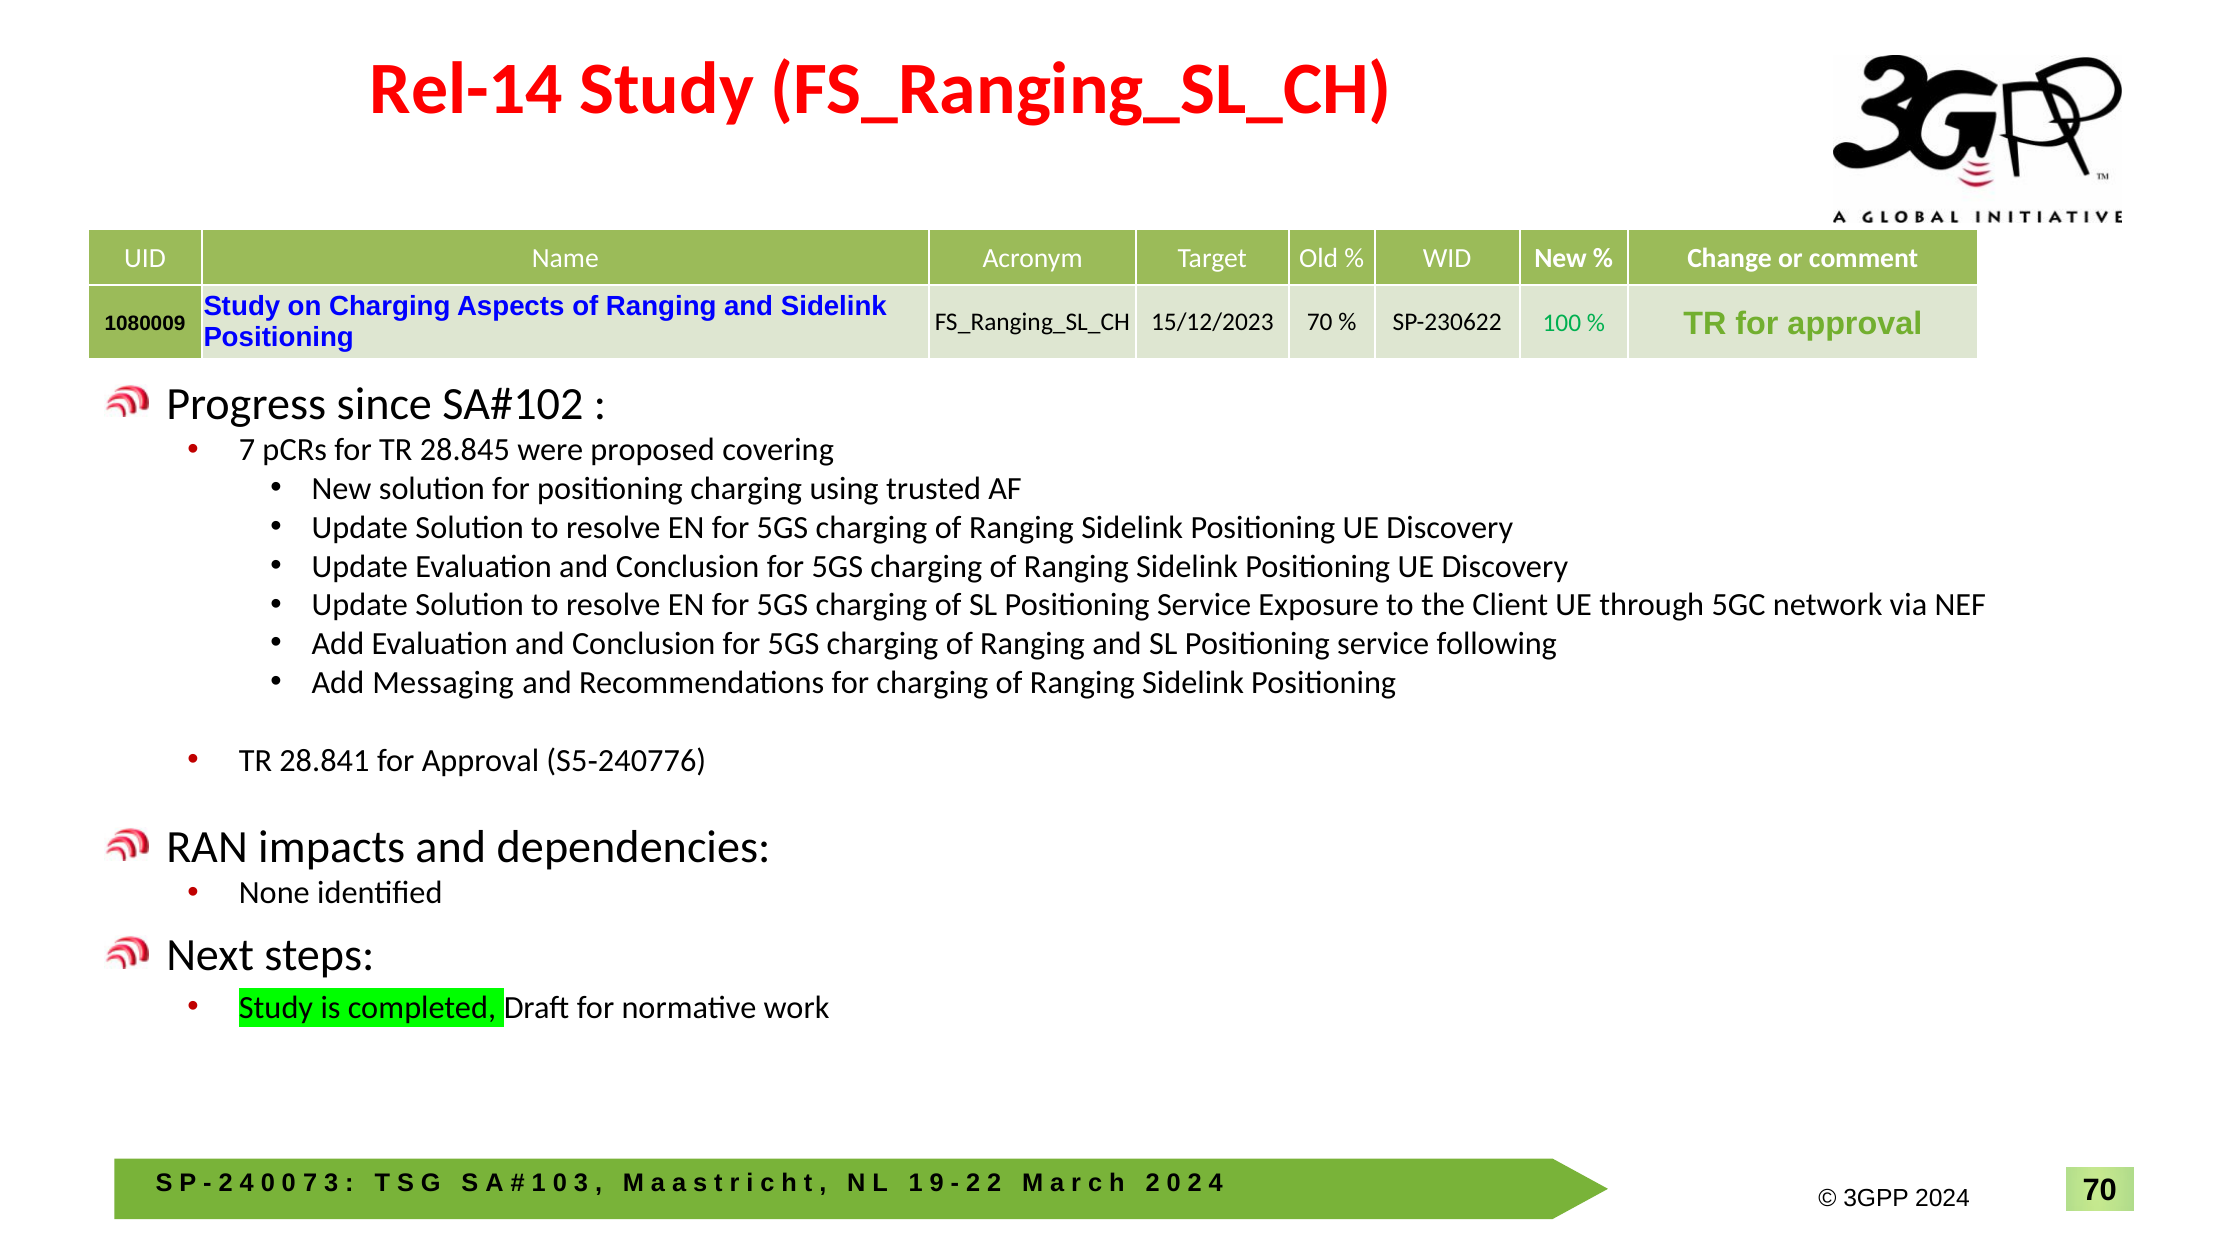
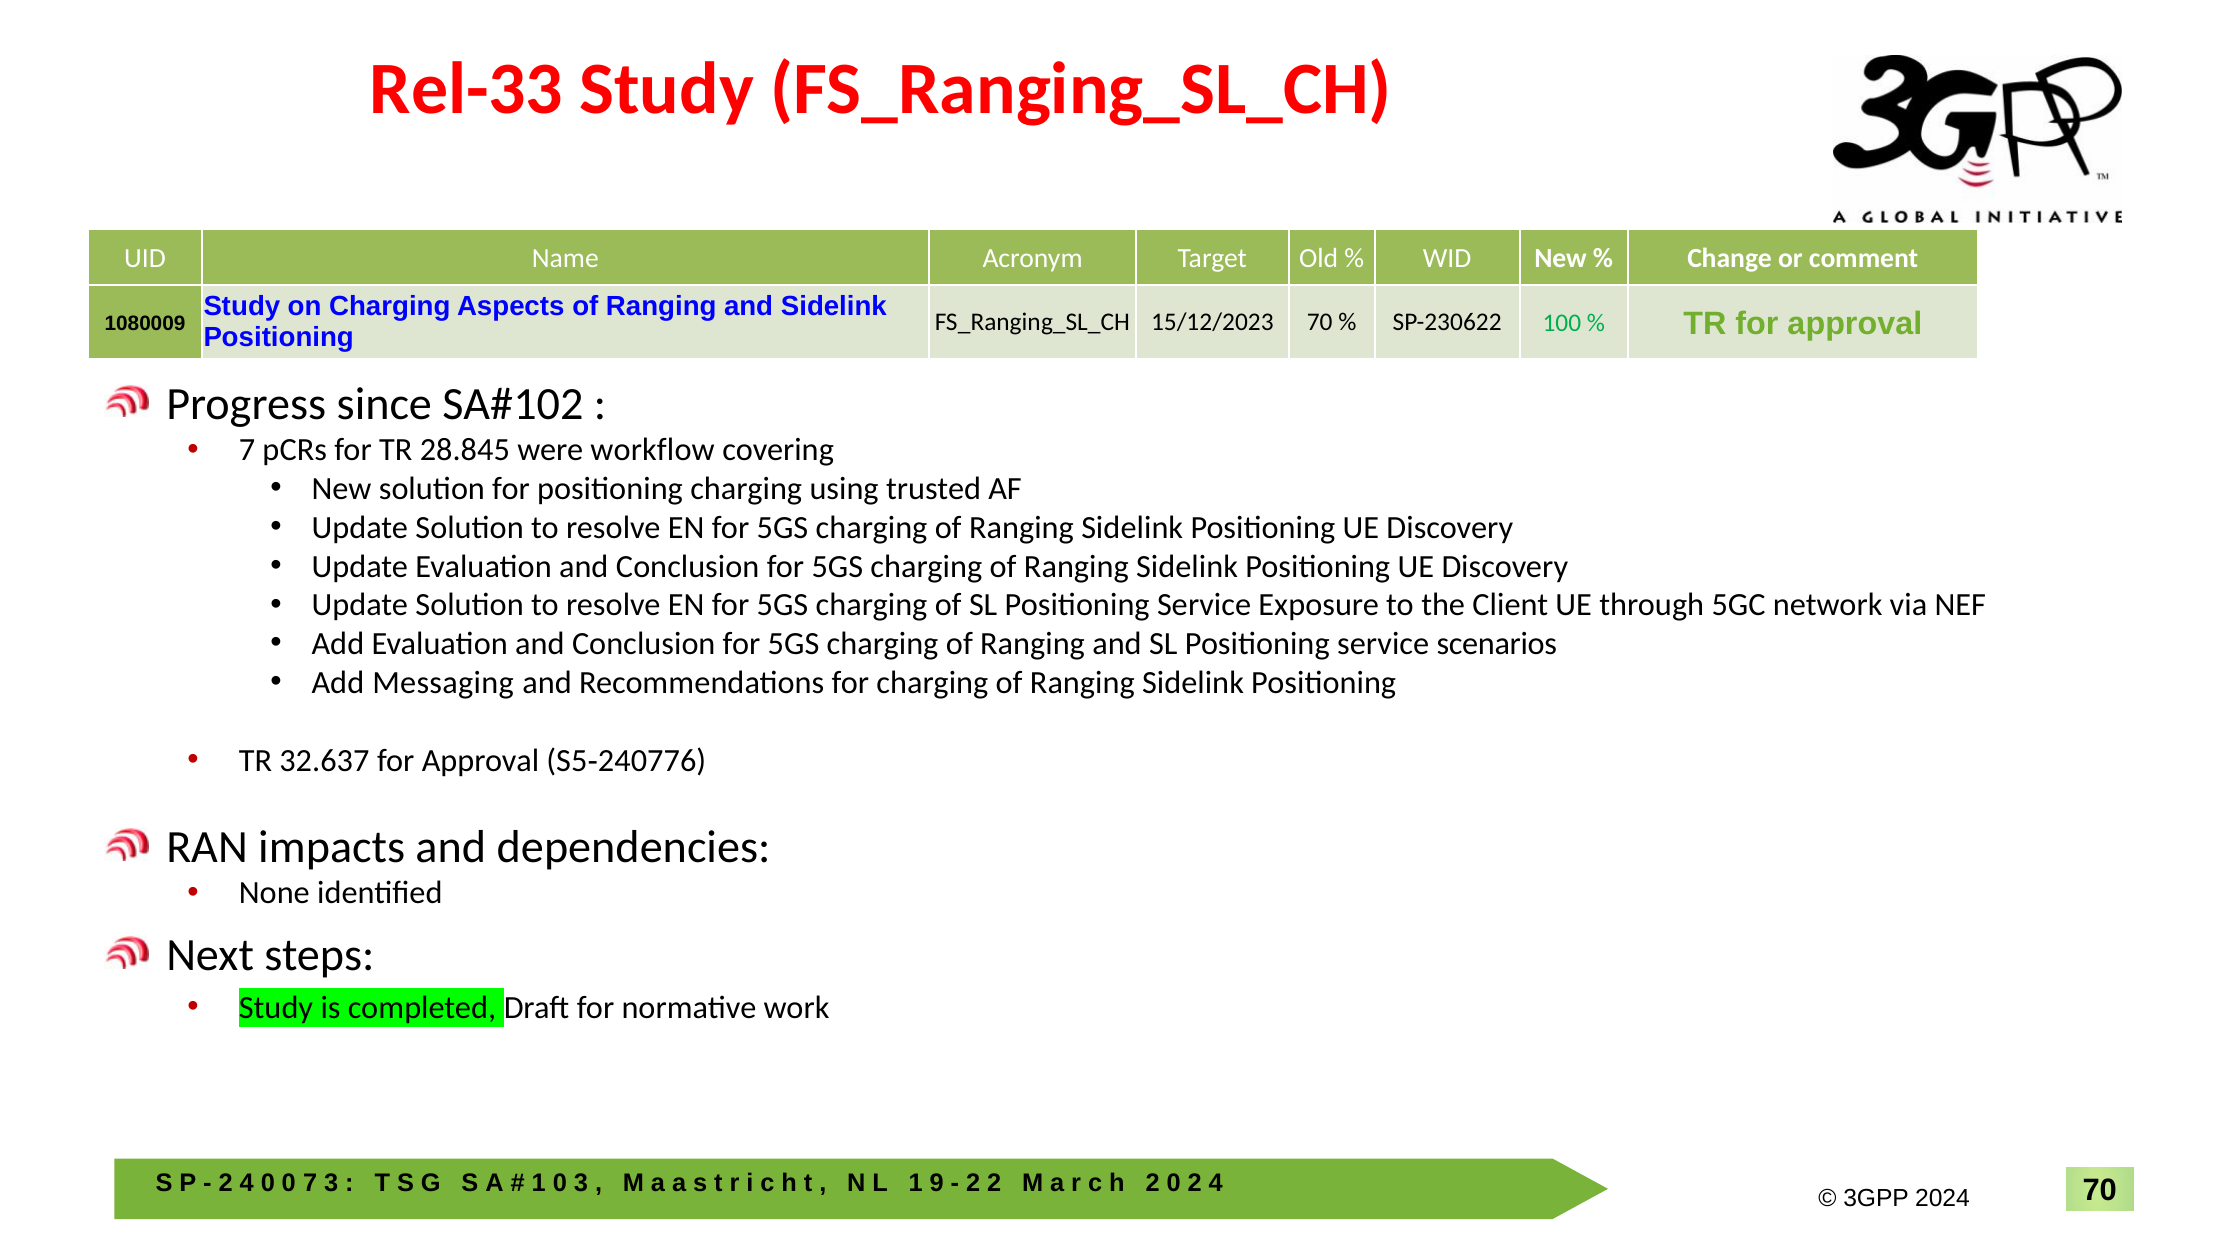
Rel-14: Rel-14 -> Rel-33 (466, 90)
proposed: proposed -> workflow (653, 450)
following: following -> scenarios (1497, 644)
28.841: 28.841 -> 32.637 (324, 760)
